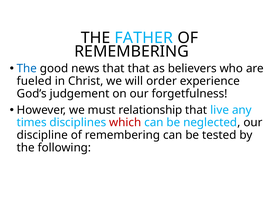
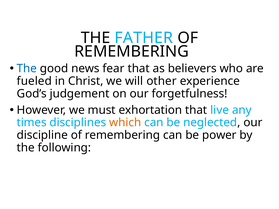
news that: that -> fear (114, 69)
order: order -> other (162, 81)
relationship: relationship -> exhortation (150, 110)
which colour: red -> orange (125, 123)
tested: tested -> power (219, 135)
